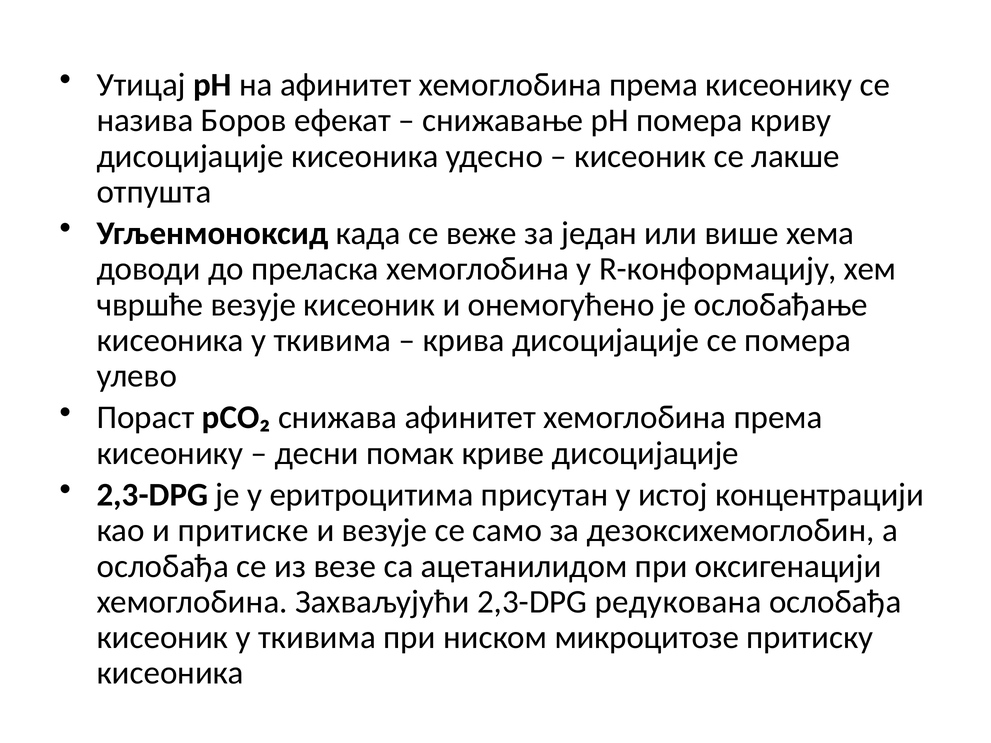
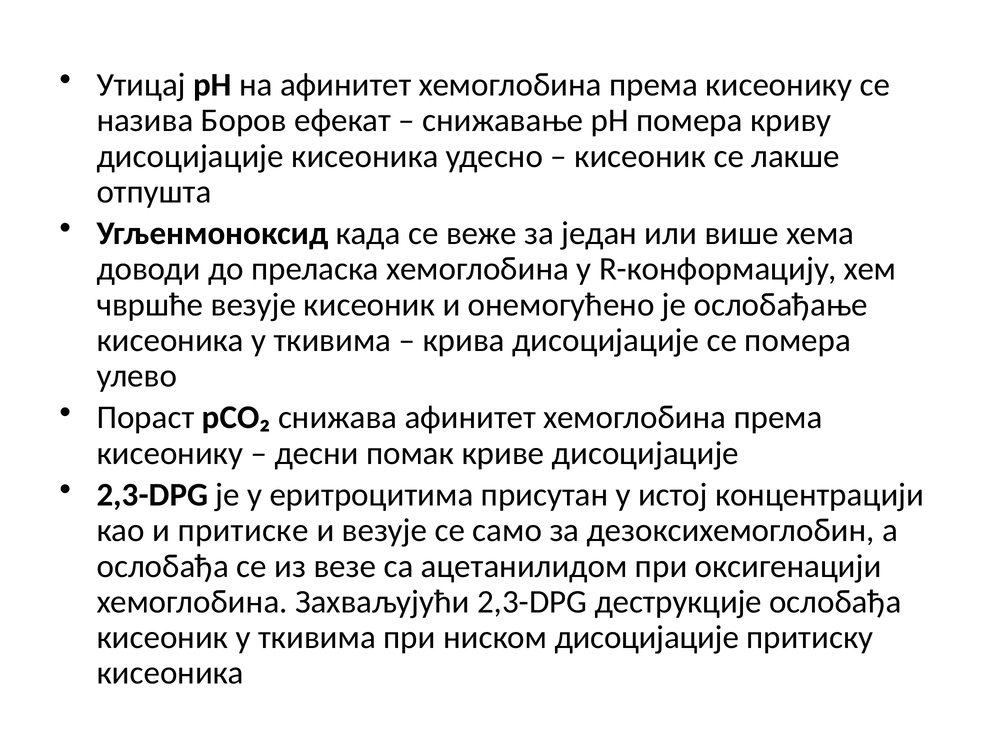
редукована: редукована -> деструкције (678, 602)
ниском микроцитозе: микроцитозе -> дисоцијације (647, 638)
